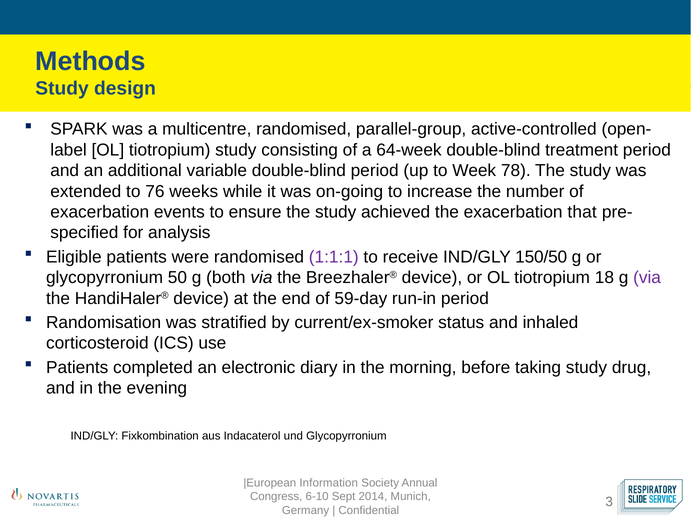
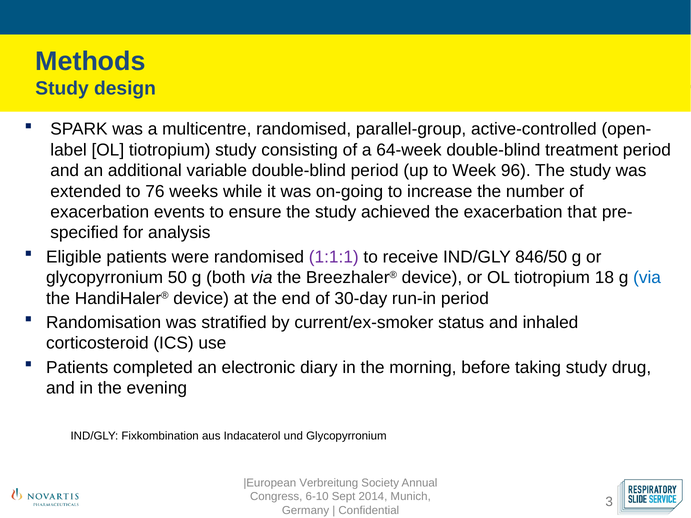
78: 78 -> 96 (516, 171)
150/50: 150/50 -> 846/50 (541, 257)
via colour: purple -> blue (647, 278)
59-day: 59-day -> 30-day (361, 299)
Information: Information -> Verbreitung (329, 483)
